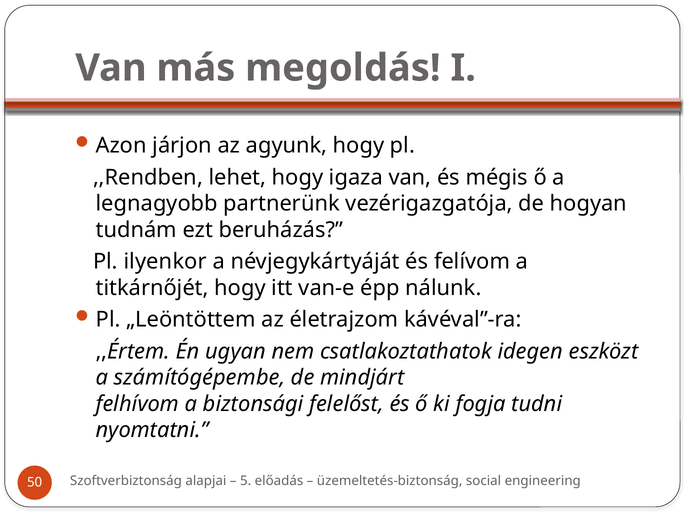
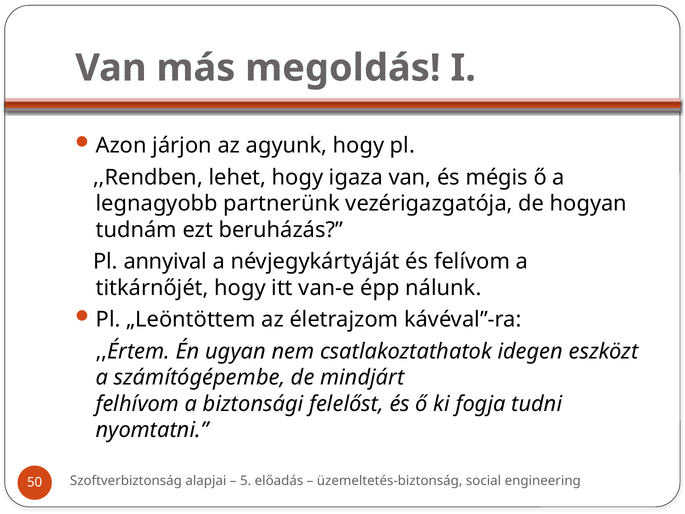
ilyenkor: ilyenkor -> annyival (165, 261)
